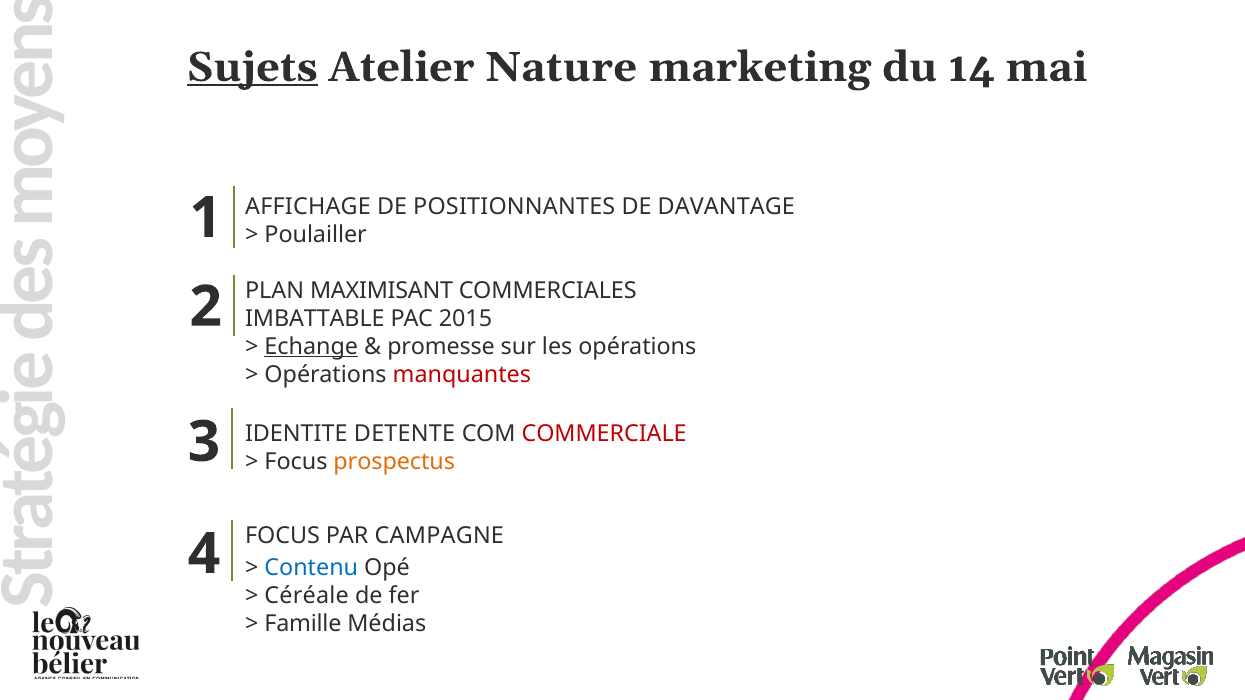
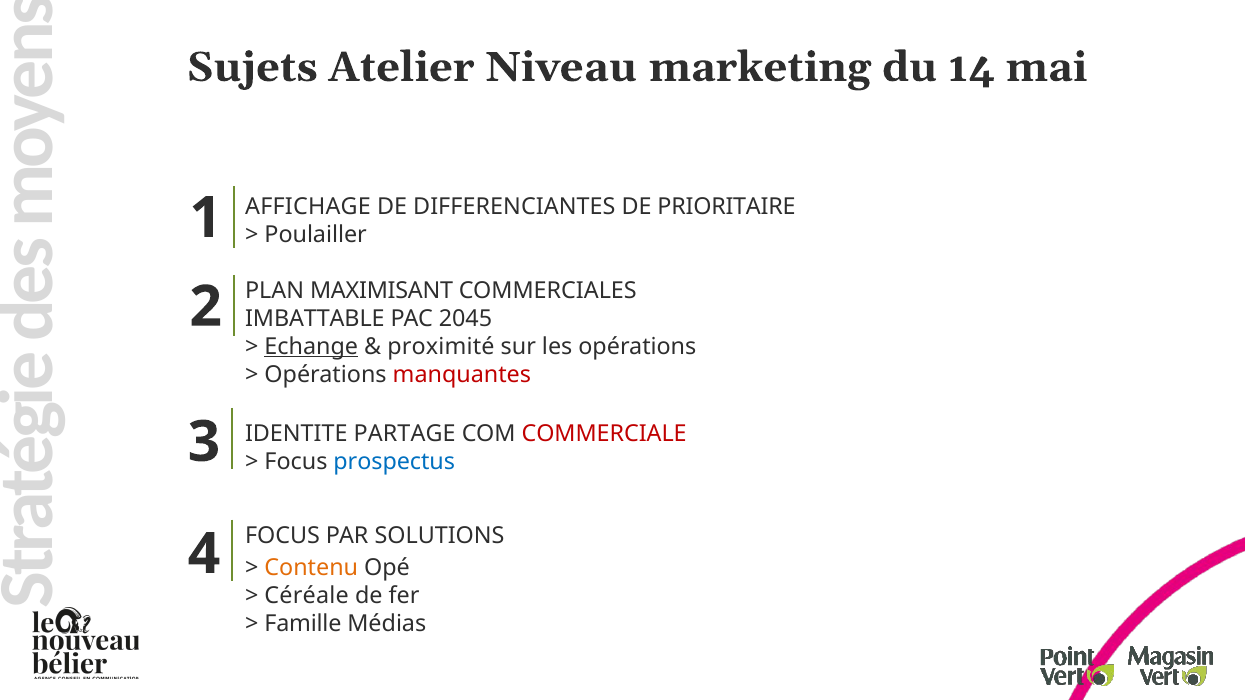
Sujets underline: present -> none (252, 67)
Nature: Nature -> Niveau (561, 67)
POSITIONNANTES: POSITIONNANTES -> DIFFERENCIANTES (514, 207)
DAVANTAGE: DAVANTAGE -> PRIORITAIRE (727, 207)
2015: 2015 -> 2045 (465, 319)
promesse: promesse -> proximité (441, 347)
DETENTE: DETENTE -> PARTAGE (405, 434)
prospectus colour: orange -> blue (394, 462)
CAMPAGNE: CAMPAGNE -> SOLUTIONS (439, 536)
Contenu colour: blue -> orange (311, 568)
